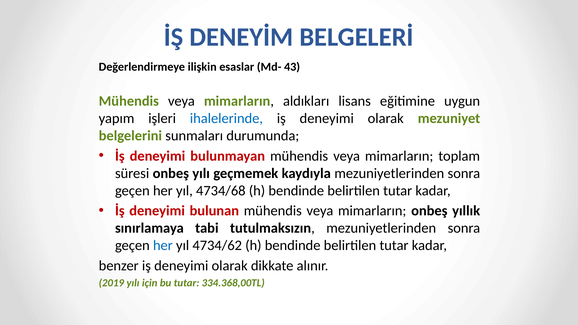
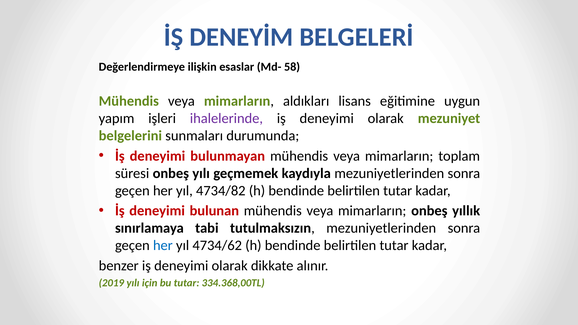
43: 43 -> 58 (292, 67)
ihalelerinde colour: blue -> purple (226, 118)
4734/68: 4734/68 -> 4734/82 (221, 191)
